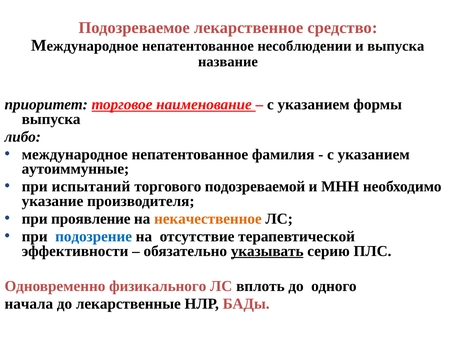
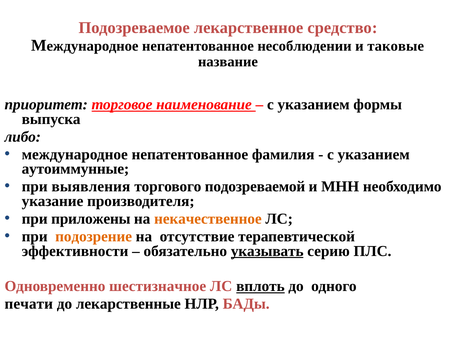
и выпуска: выпуска -> таковые (396, 46)
испытаний: испытаний -> выявления (91, 187)
проявление: проявление -> приложены (91, 219)
подозрение colour: blue -> orange (94, 236)
физикального: физикального -> шестизначное (158, 286)
вплоть underline: none -> present (260, 286)
начала: начала -> печати (29, 304)
